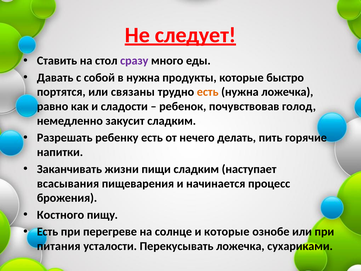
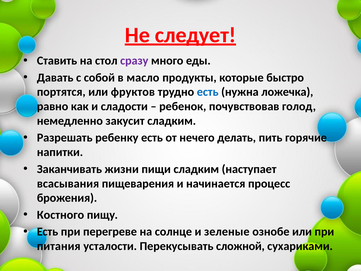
в нужна: нужна -> масло (143, 77)
связаны: связаны -> фруктов (133, 92)
есть colour: orange -> blue (208, 92)
и которые: которые -> зеленые (227, 231)
Перекусывать ложечка: ложечка -> сложной (240, 246)
